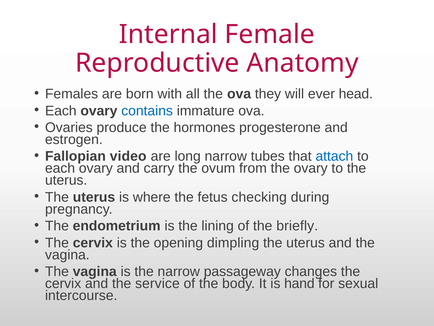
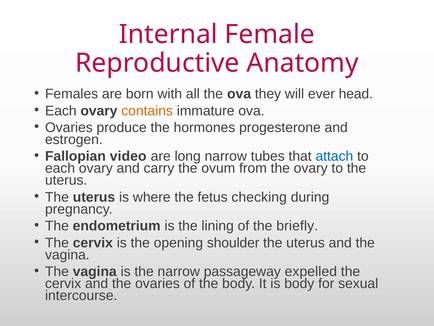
contains colour: blue -> orange (147, 111)
dimpling: dimpling -> shoulder (233, 242)
changes: changes -> expelled (311, 271)
the service: service -> ovaries (157, 283)
is hand: hand -> body (299, 283)
